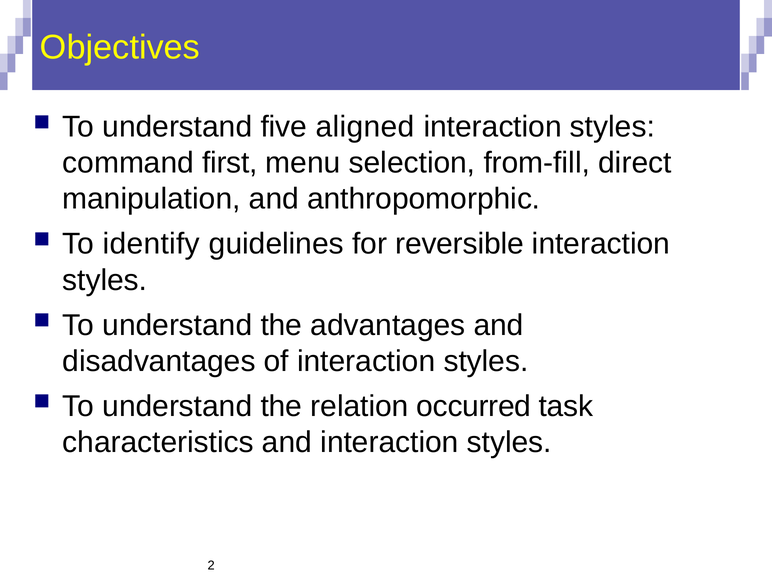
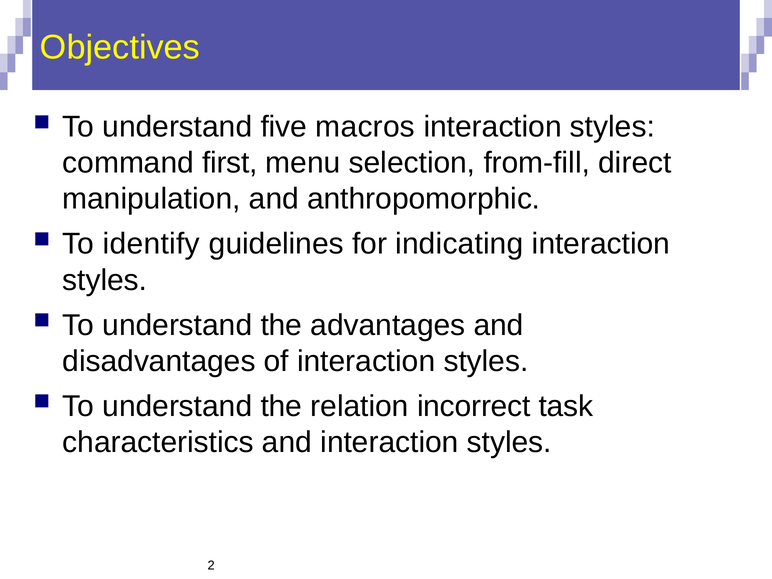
aligned: aligned -> macros (365, 127)
reversible: reversible -> indicating (459, 244)
occurred: occurred -> incorrect (474, 406)
